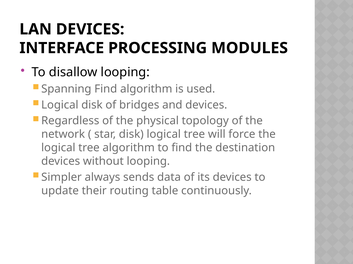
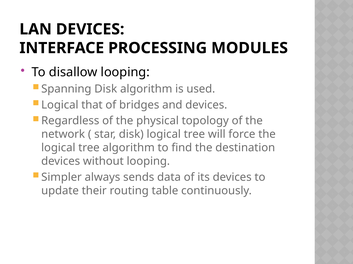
Spanning Find: Find -> Disk (106, 89)
Logical disk: disk -> that (92, 105)
